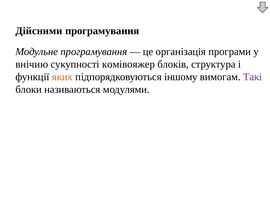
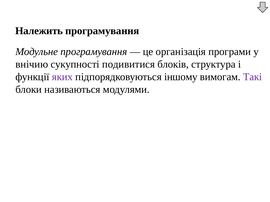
Дійсними: Дійсними -> Належить (39, 31)
комівояжер: комівояжер -> подивитися (129, 64)
яких colour: orange -> purple (62, 77)
